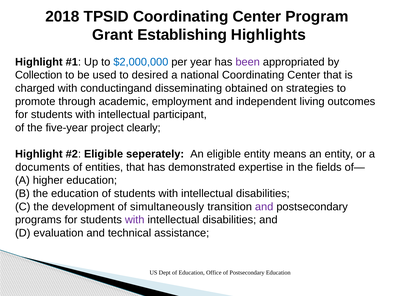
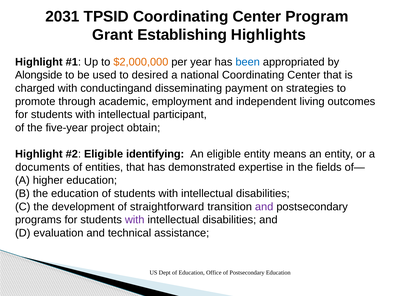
2018: 2018 -> 2031 (62, 17)
$2,000,000 colour: blue -> orange (141, 62)
been colour: purple -> blue (248, 62)
Collection: Collection -> Alongside (39, 75)
obtained: obtained -> payment (246, 88)
clearly: clearly -> obtain (144, 128)
seperately: seperately -> identifying (155, 154)
simultaneously: simultaneously -> straightforward (167, 207)
